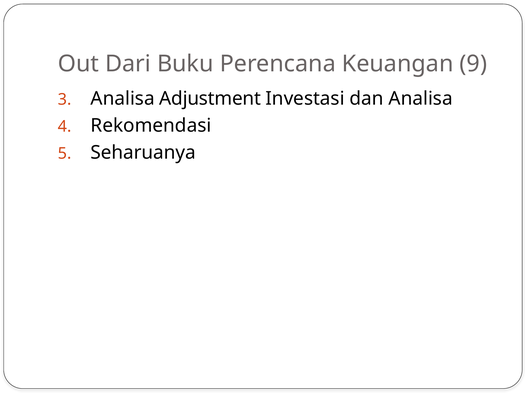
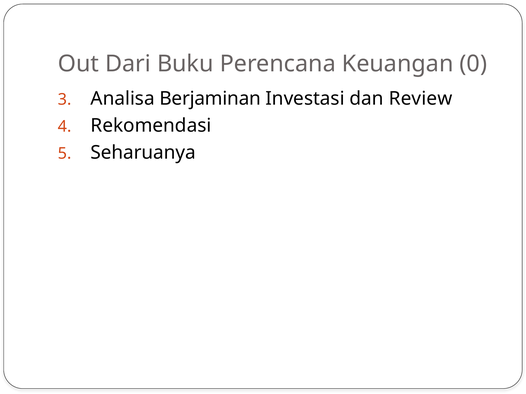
9: 9 -> 0 (473, 64)
Adjustment: Adjustment -> Berjaminan (210, 99)
dan Analisa: Analisa -> Review (421, 99)
